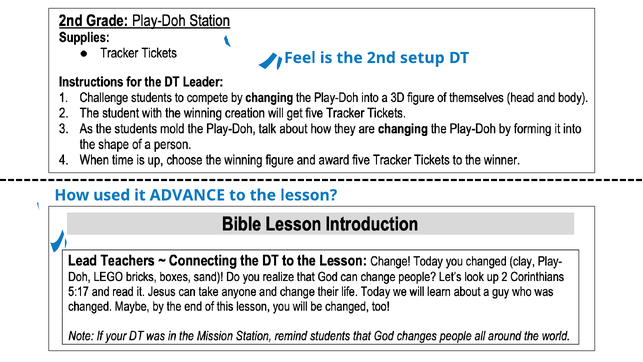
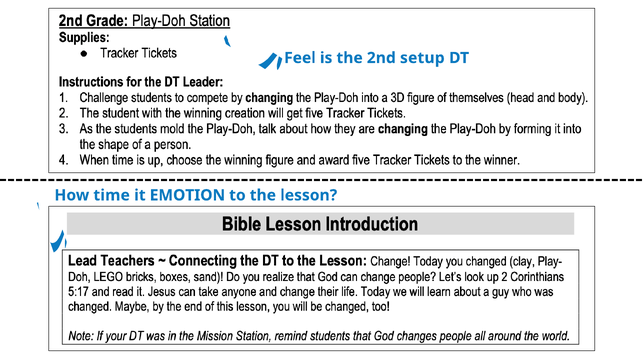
used: used -> time (112, 195)
ADVANCE: ADVANCE -> EMOTION (187, 195)
